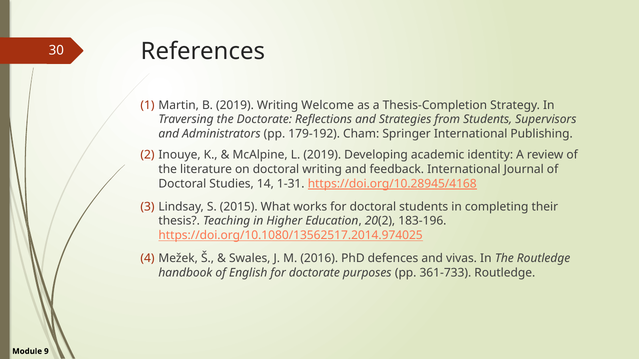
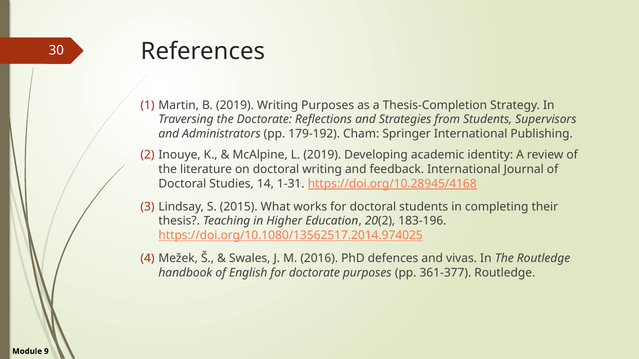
Writing Welcome: Welcome -> Purposes (328, 105)
361-733: 361-733 -> 361-377 (445, 273)
